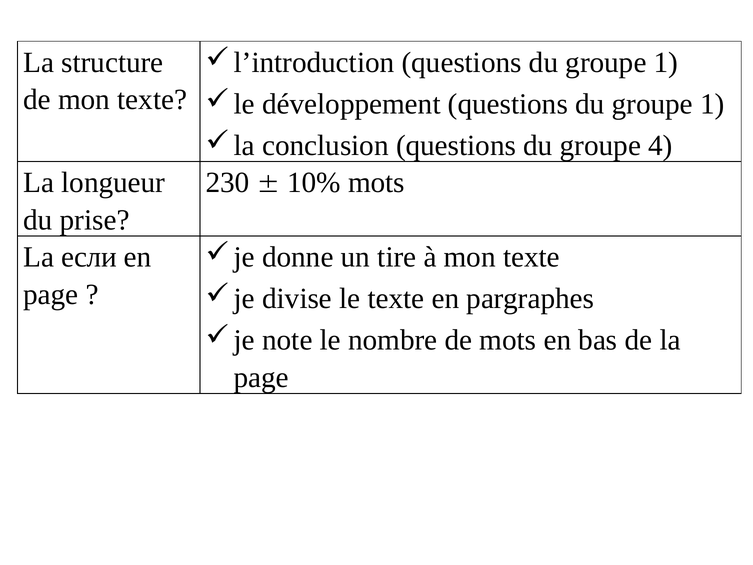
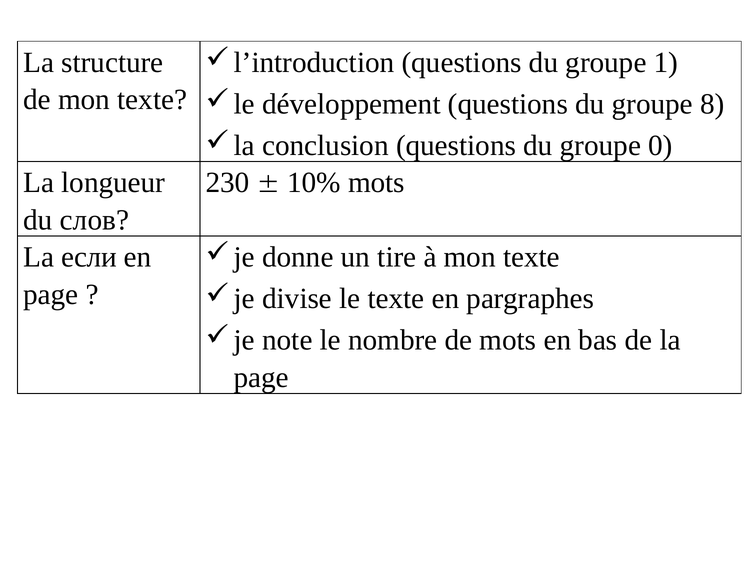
1: 1 -> 8 (712, 104)
4: 4 -> 0 (660, 145)
prise: prise -> слов (95, 220)
